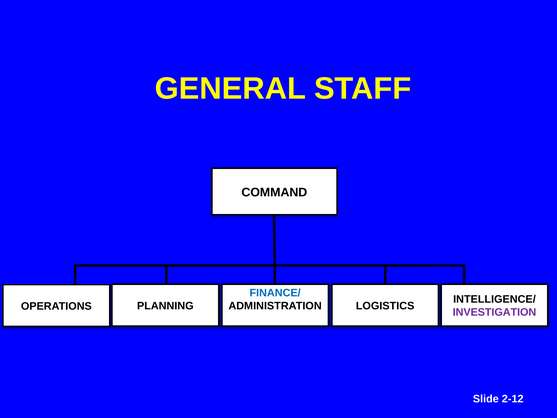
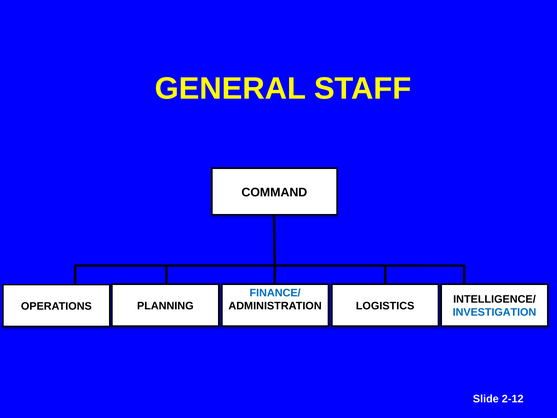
INVESTIGATION colour: purple -> blue (494, 312)
